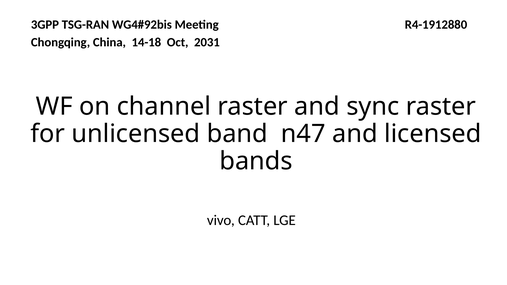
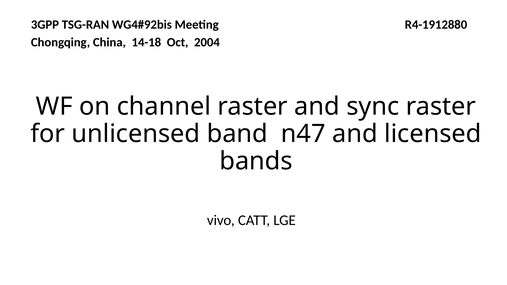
2031: 2031 -> 2004 (207, 42)
